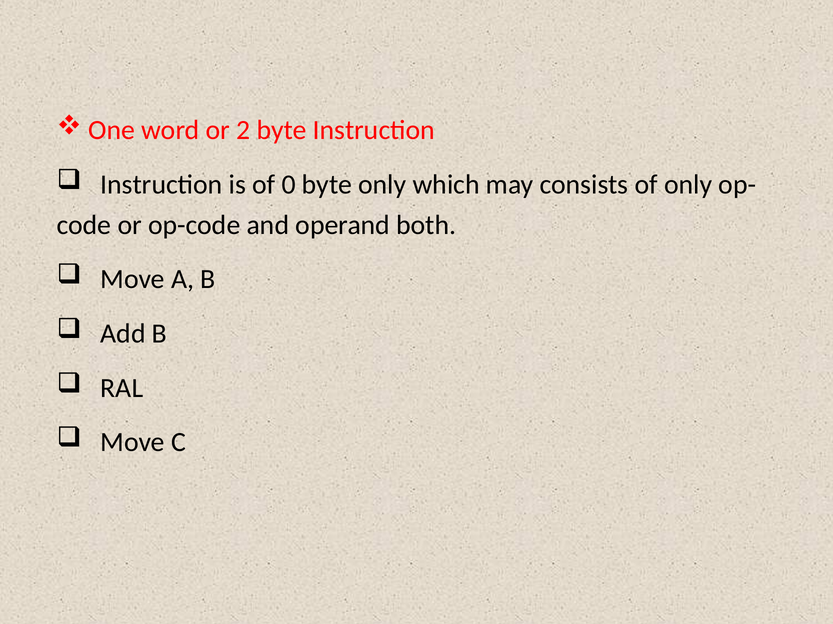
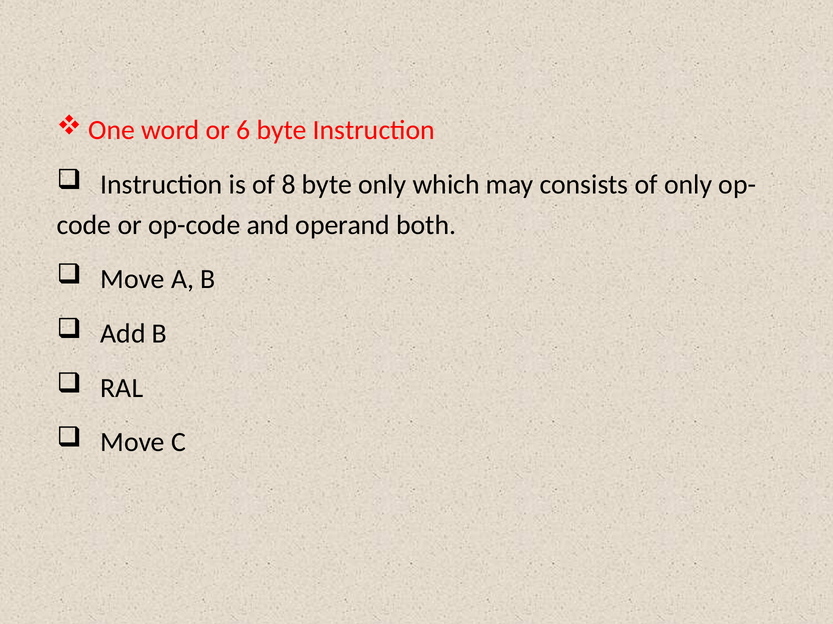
2: 2 -> 6 (243, 130)
0: 0 -> 8 (289, 185)
